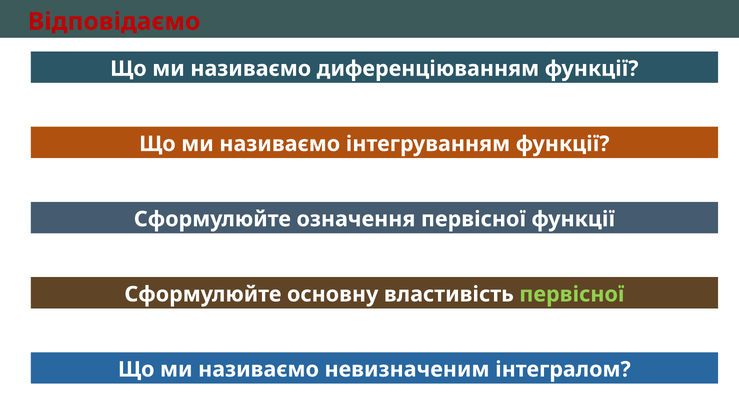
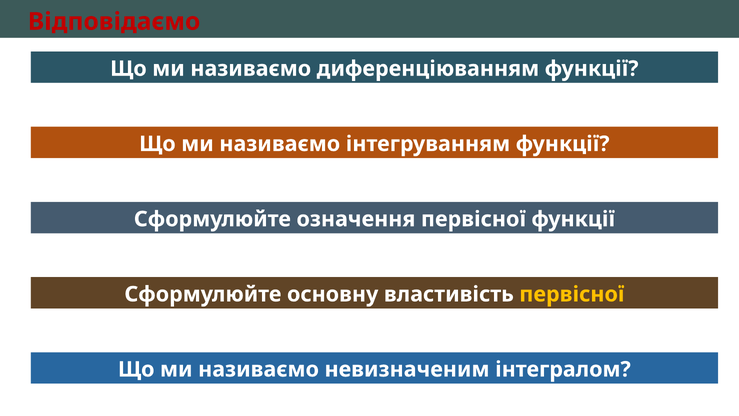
первісної colour: light green -> yellow (572, 294)
